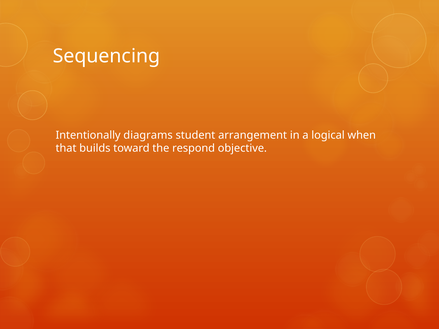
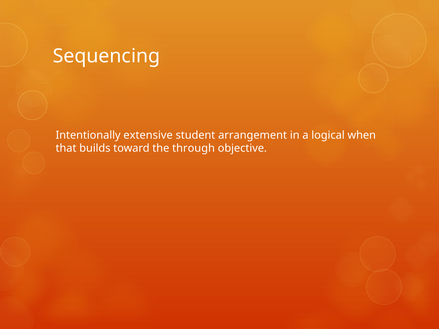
diagrams: diagrams -> extensive (148, 135)
respond: respond -> through (194, 148)
